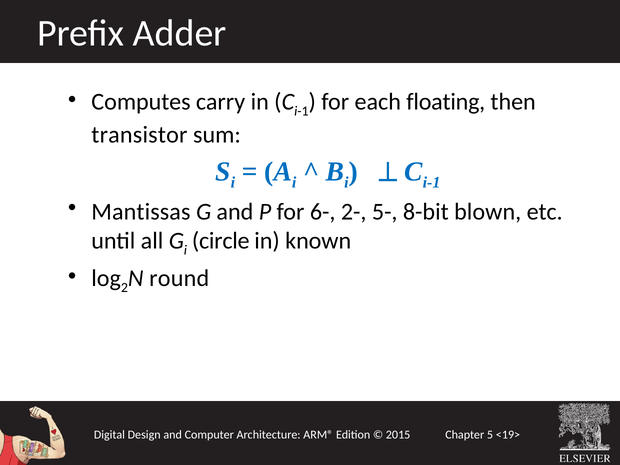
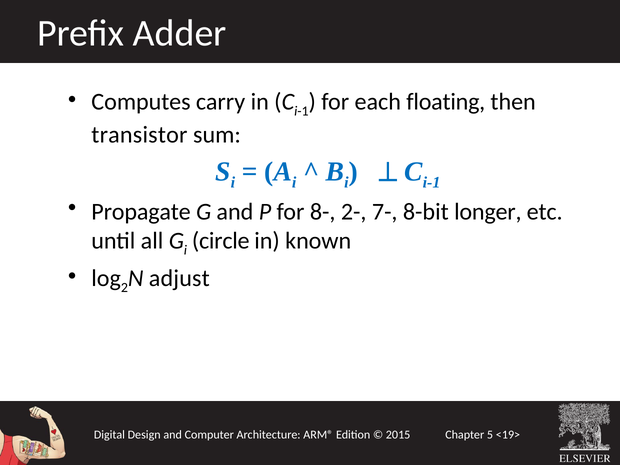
Mantissas: Mantissas -> Propagate (141, 212)
6-: 6- -> 8- (323, 212)
5-: 5- -> 7- (385, 212)
blown: blown -> longer (488, 212)
round: round -> adjust (179, 278)
